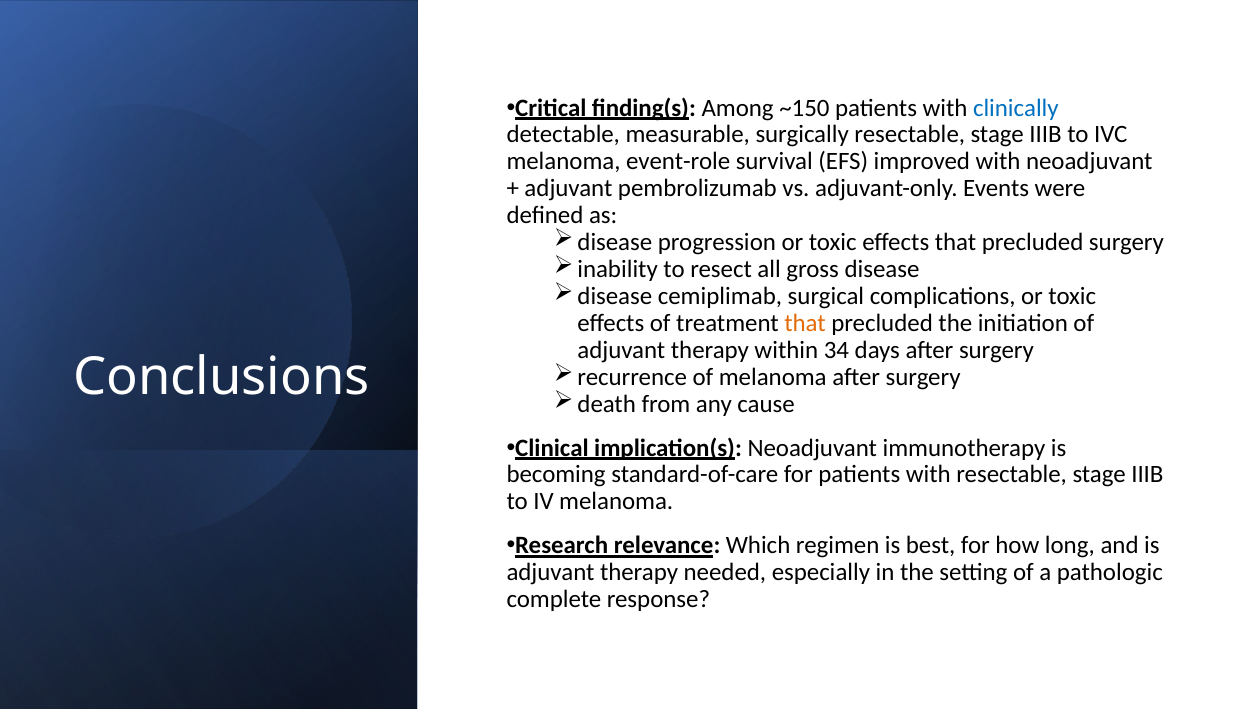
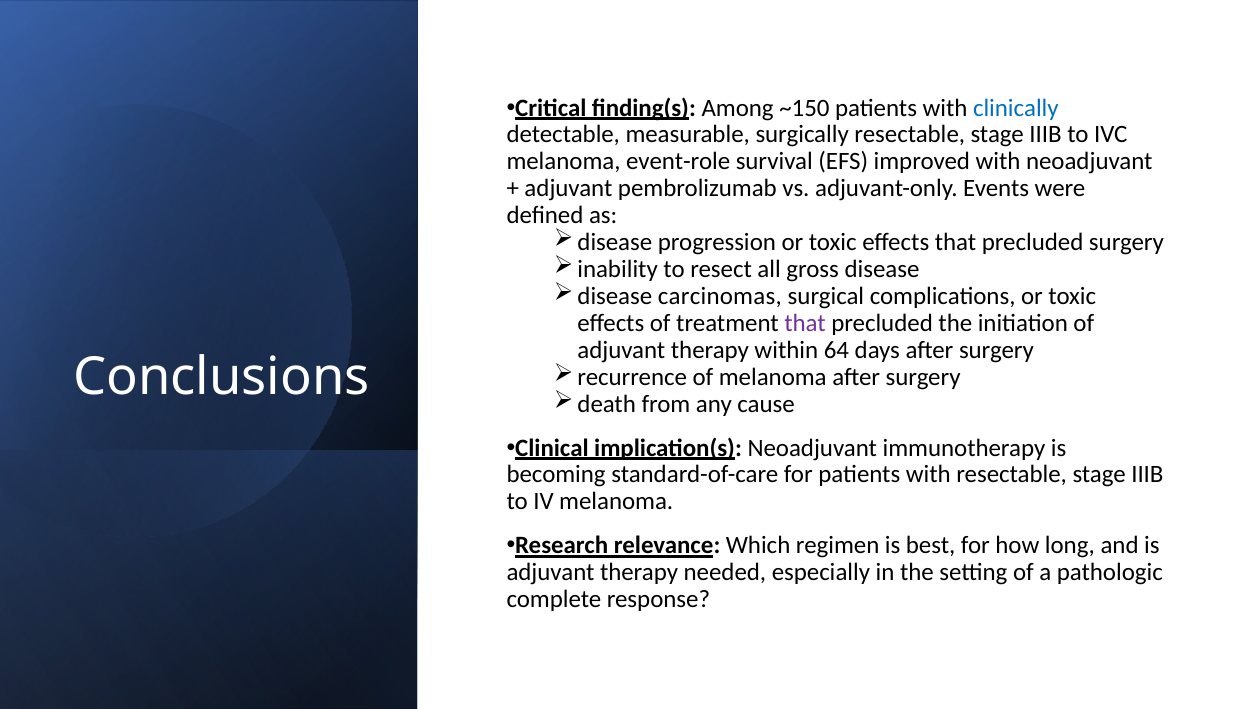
cemiplimab: cemiplimab -> carcinomas (720, 296)
that colour: orange -> purple (805, 323)
34: 34 -> 64 (836, 350)
